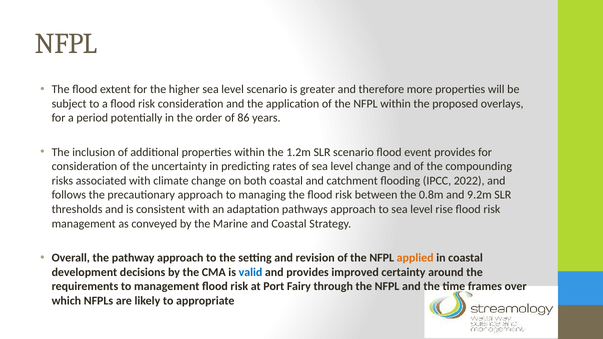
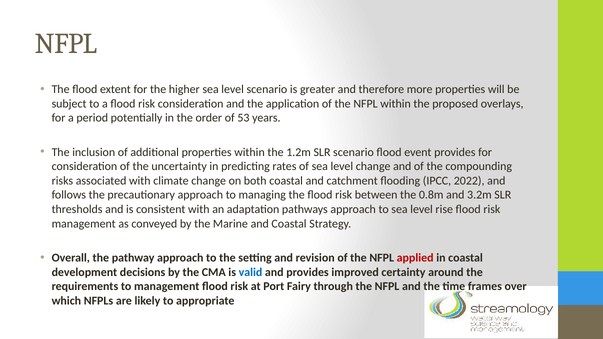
86: 86 -> 53 (243, 118)
9.2m: 9.2m -> 3.2m (479, 195)
applied colour: orange -> red (415, 258)
